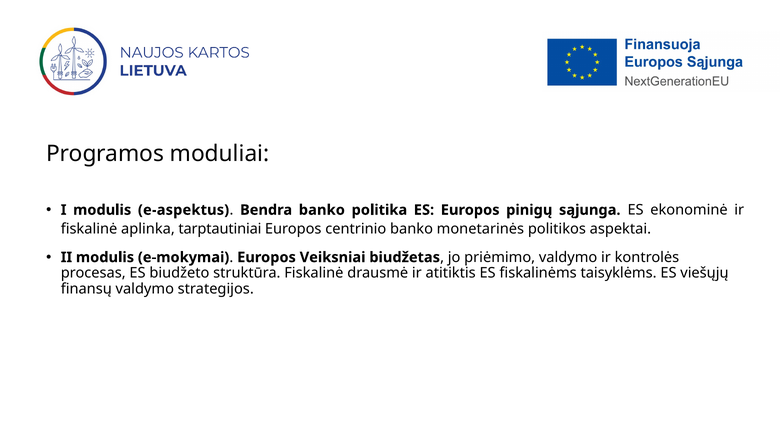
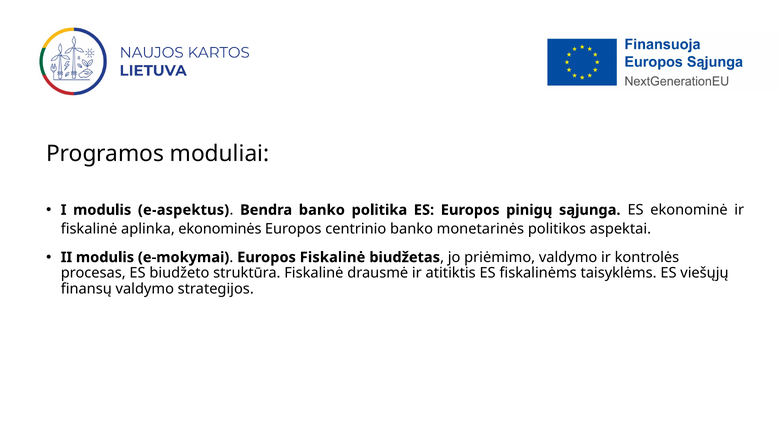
tarptautiniai: tarptautiniai -> ekonominės (220, 229)
Europos Veiksniai: Veiksniai -> Fiskalinė (333, 257)
